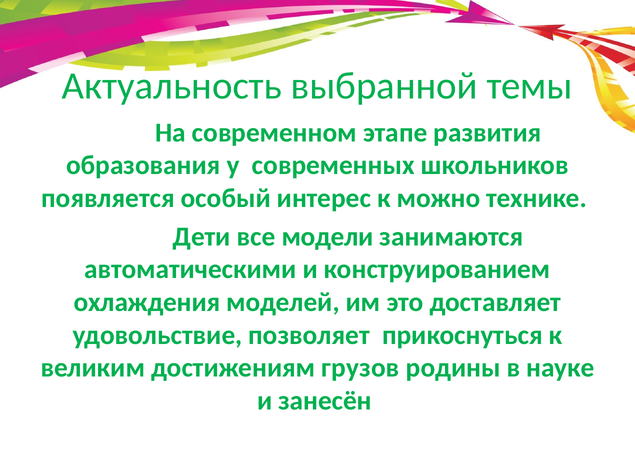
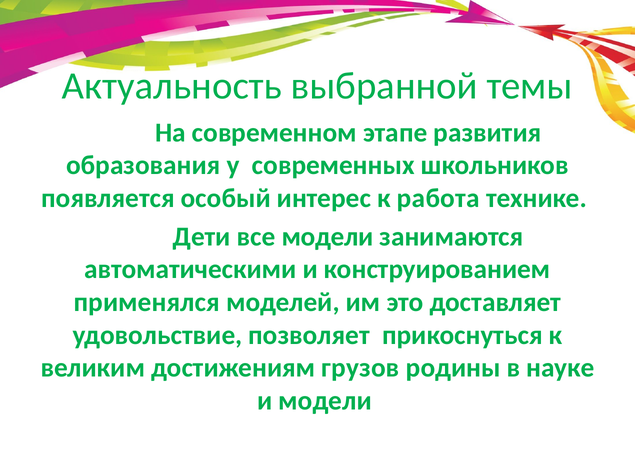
можно: можно -> работа (438, 198)
охлаждения: охлаждения -> применялся (147, 302)
и занесён: занесён -> модели (325, 401)
